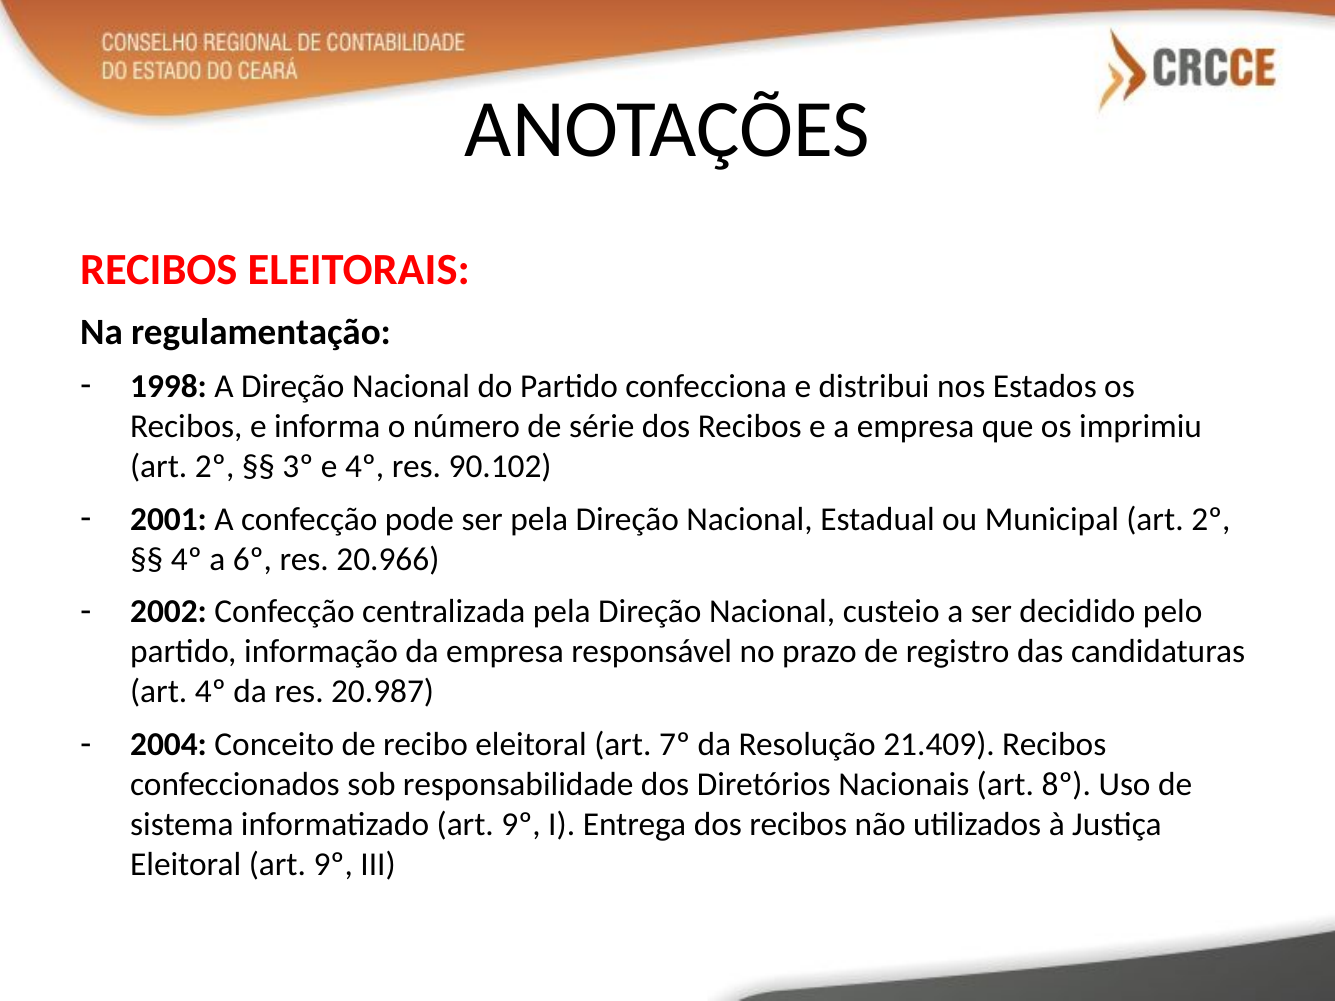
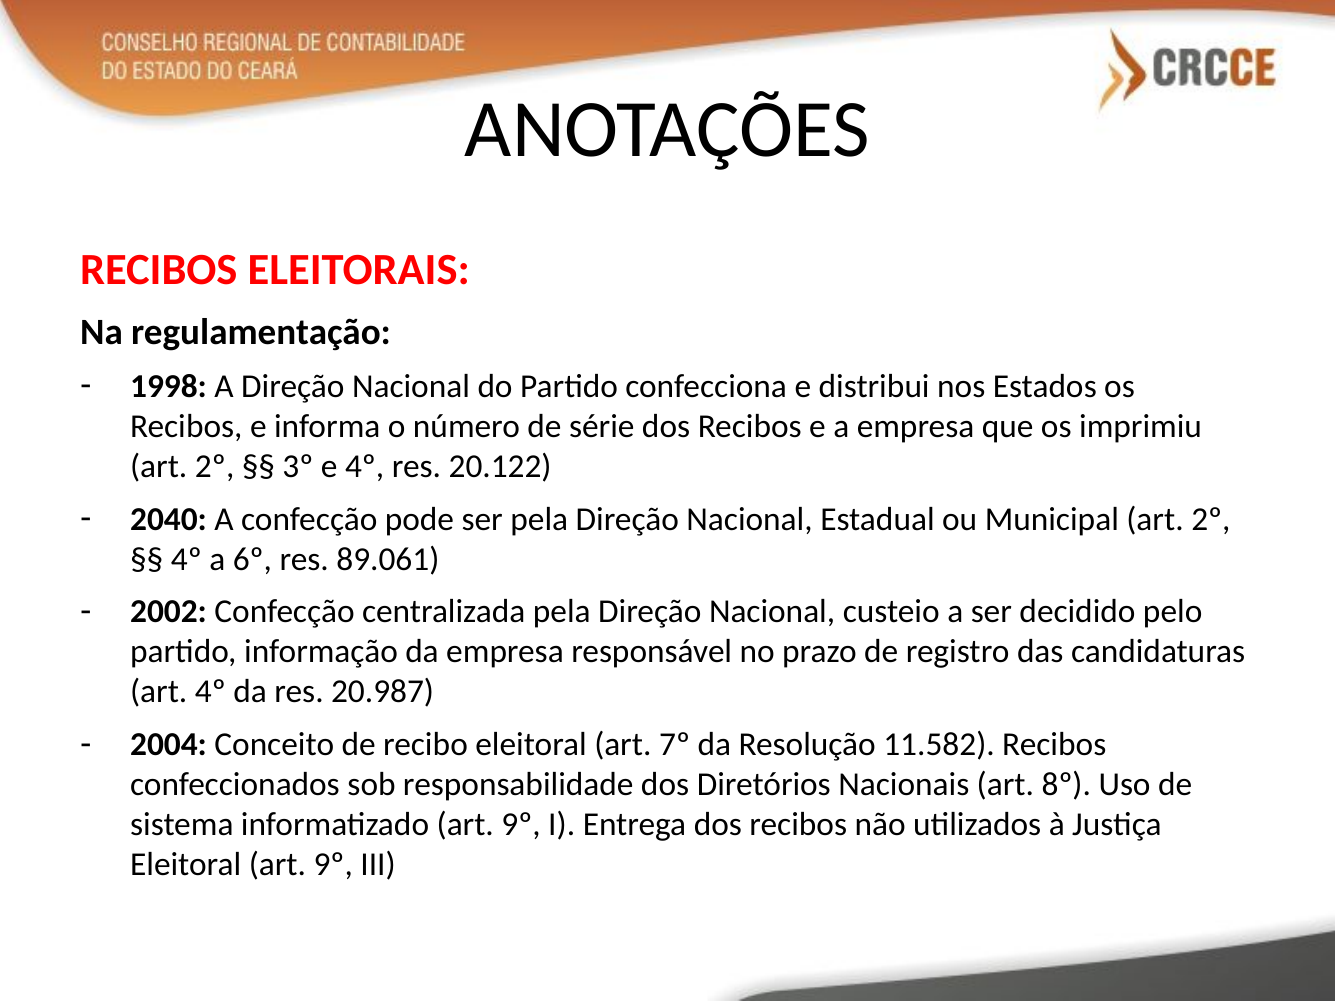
90.102: 90.102 -> 20.122 (500, 467)
2001: 2001 -> 2040 (169, 519)
20.966: 20.966 -> 89.061 (388, 559)
21.409: 21.409 -> 11.582 (939, 745)
